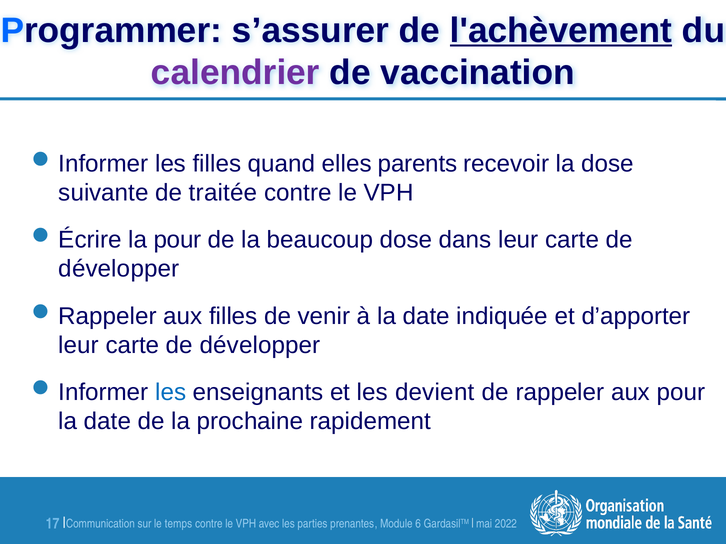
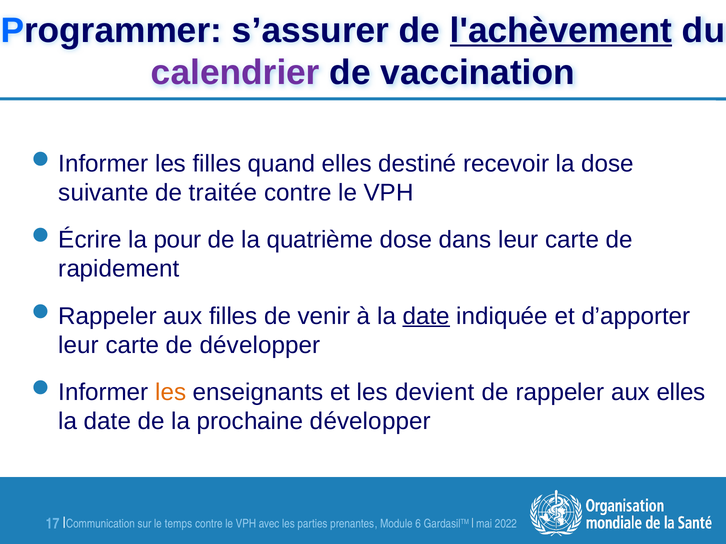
parents: parents -> destiné (417, 164)
beaucoup: beaucoup -> quatrième (320, 240)
développer: développer -> rapidement (119, 269)
date underline: none -> present (426, 316)
les colour: blue -> orange (171, 393)
aux pour: pour -> elles (681, 393)
prochaine rapidement: rapidement -> développer (370, 422)
